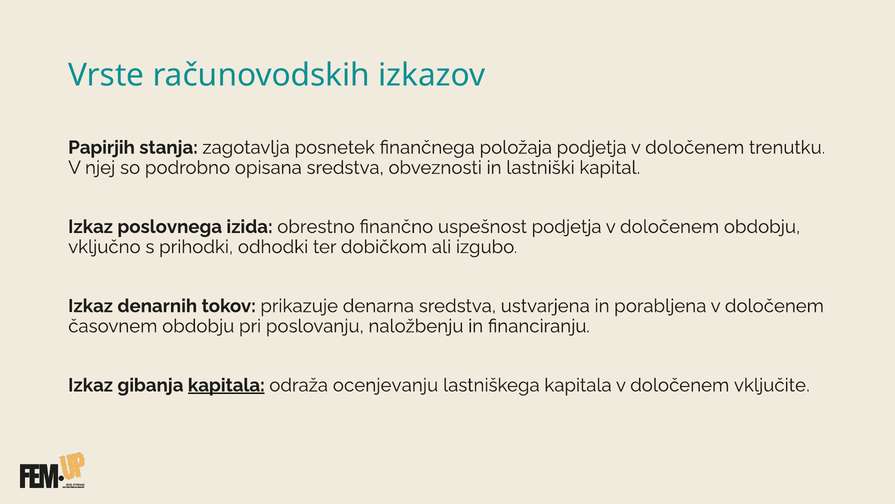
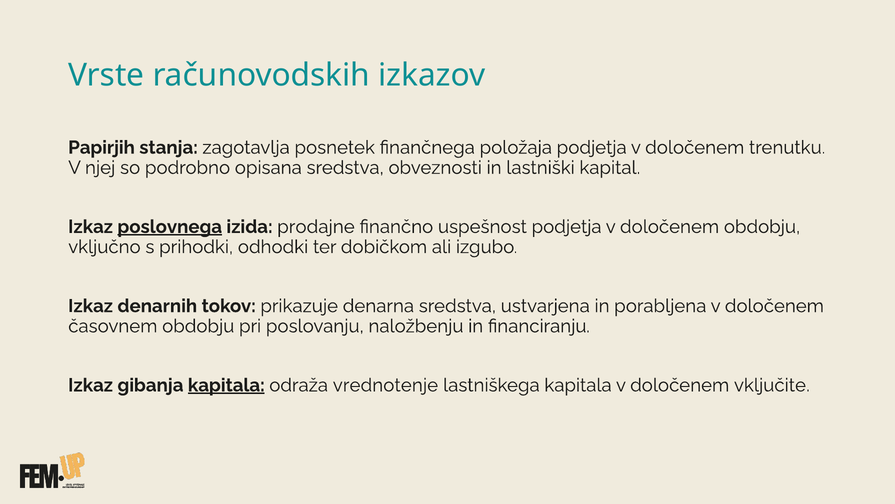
poslovnega underline: none -> present (170, 227)
obrestno: obrestno -> prodajne (316, 227)
ocenjevanju: ocenjevanju -> vrednotenje (385, 385)
